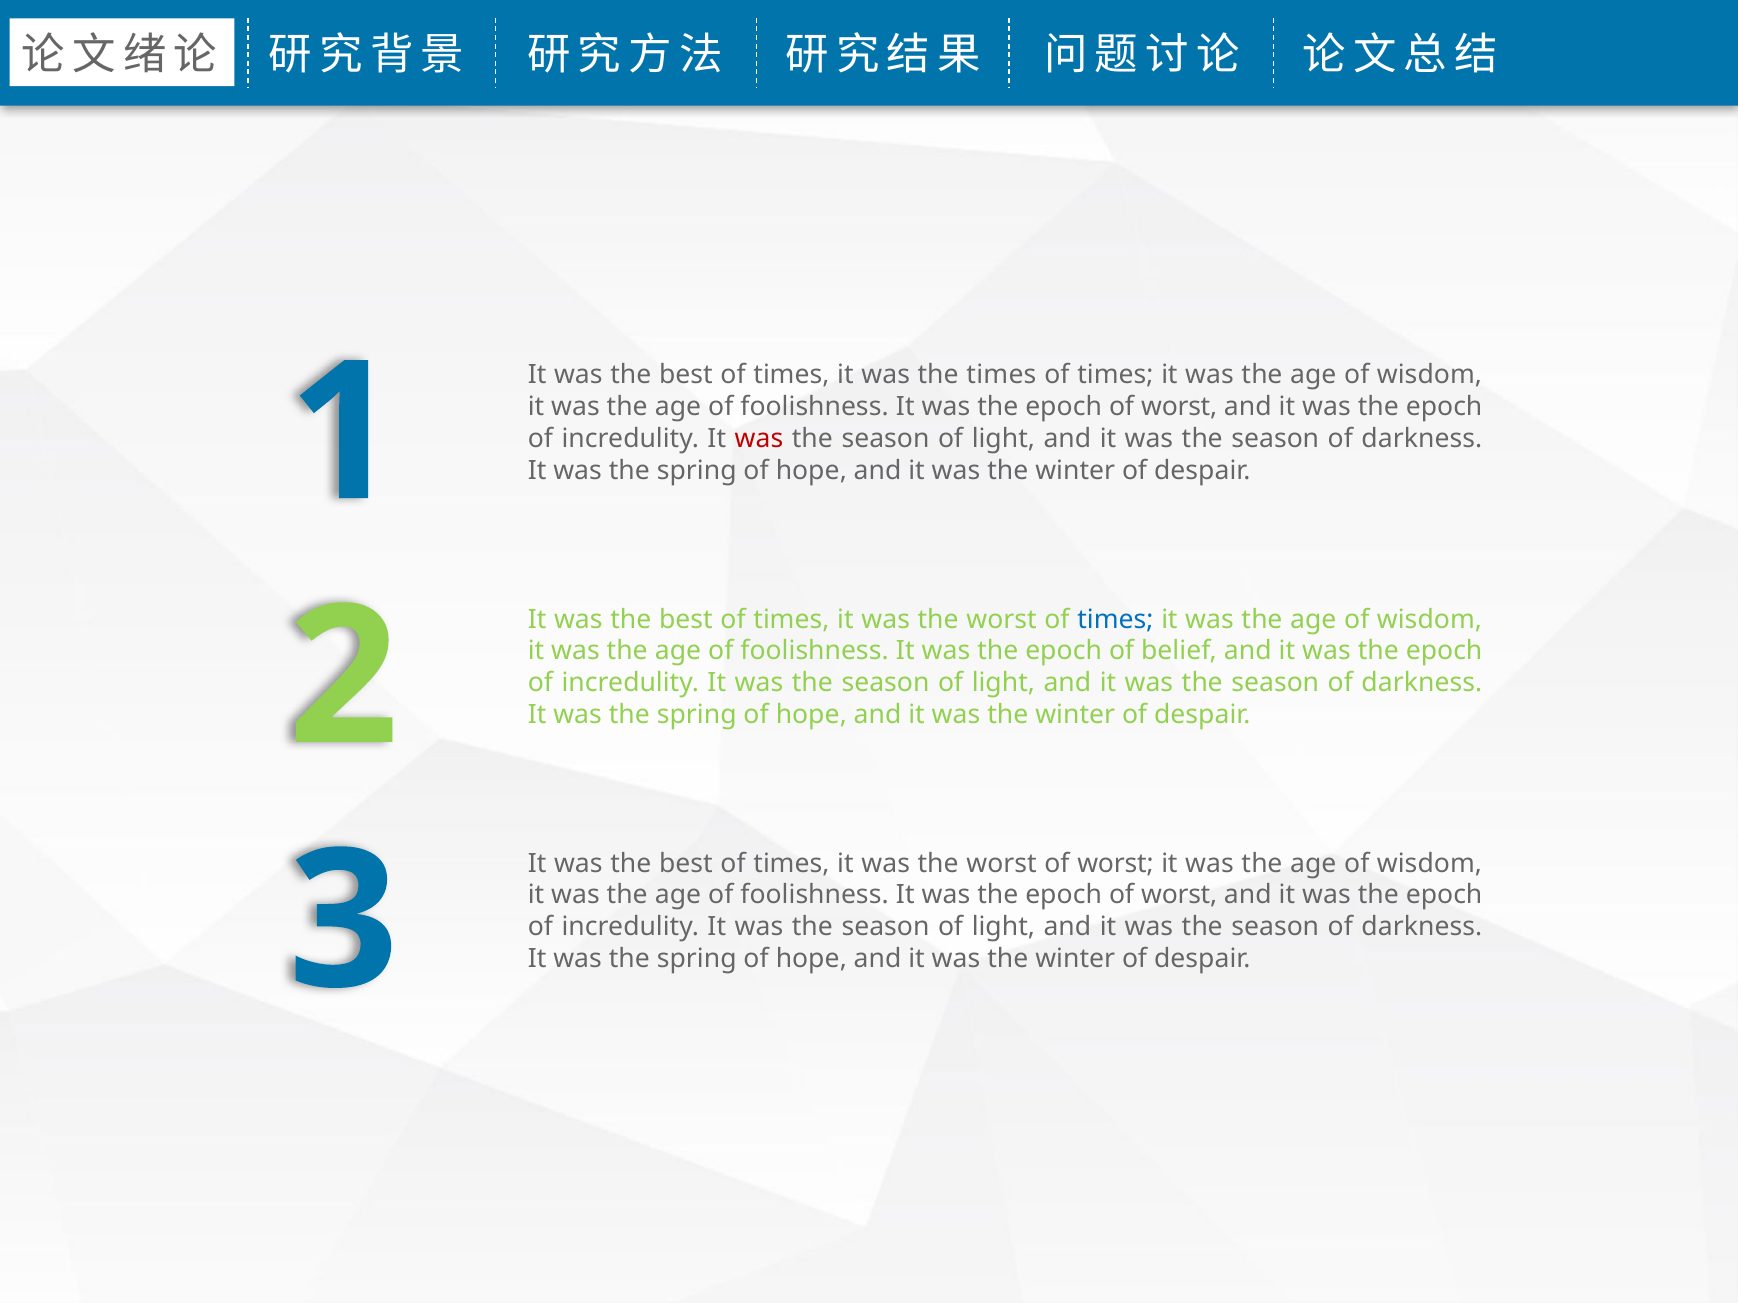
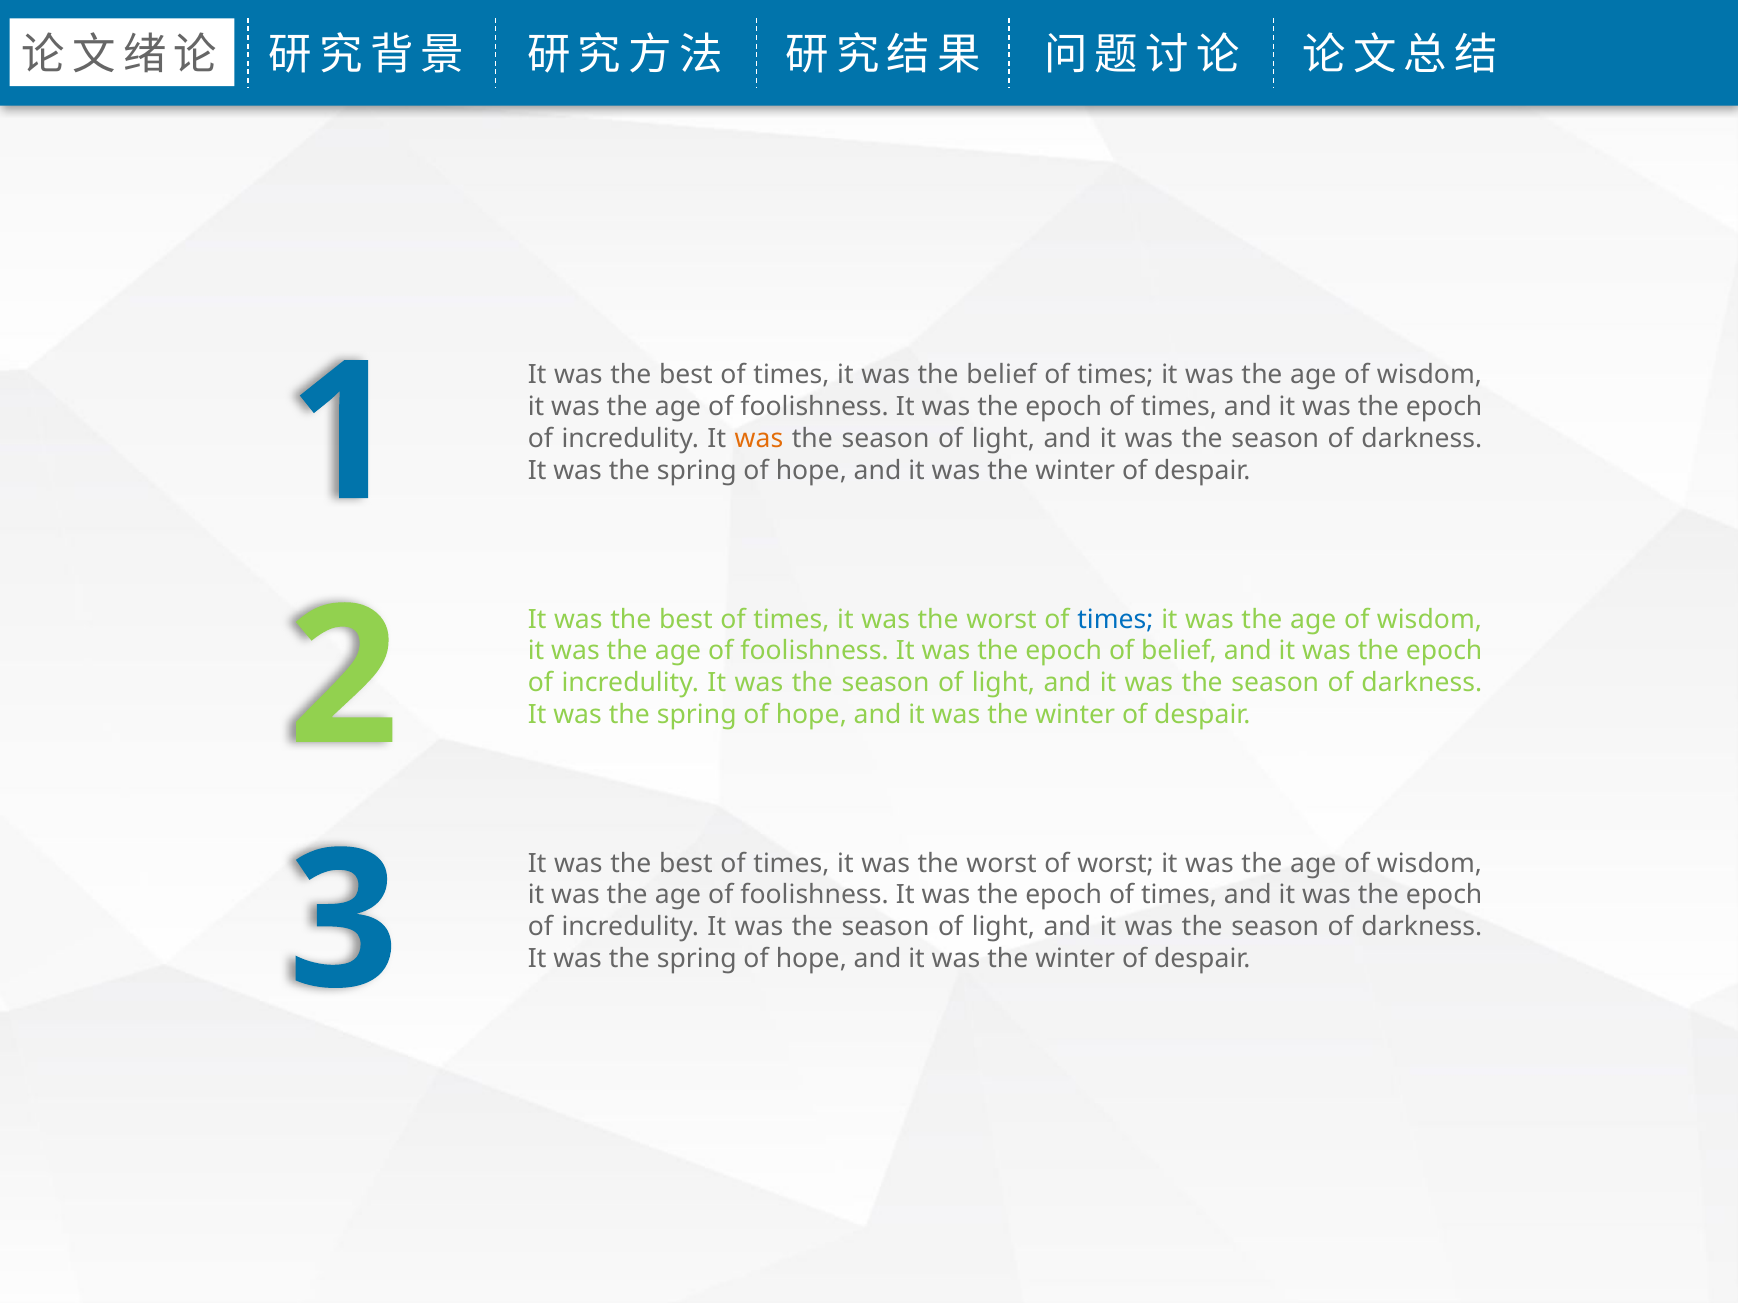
the times: times -> belief (1001, 375)
worst: worst -> times (1179, 407)
was colour: red -> orange (759, 439)
worst: worst -> times (1179, 895)
